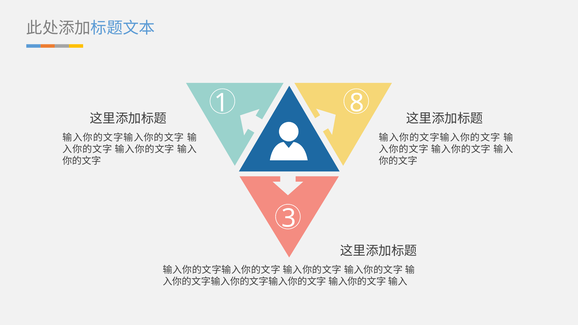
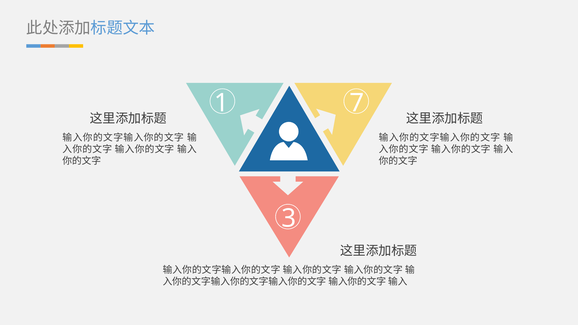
8: 8 -> 7 (357, 103)
